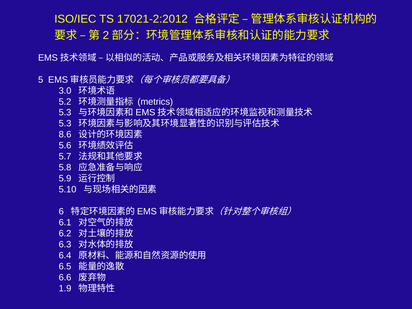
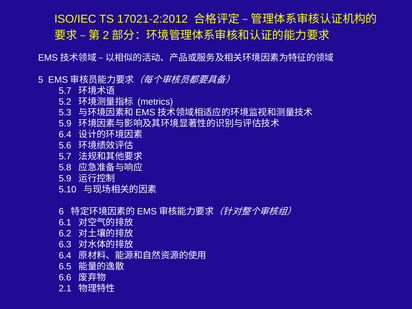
3.0: 3.0 -> 5.7 (65, 91)
5.3: 5.3 -> 5.9 (65, 124)
8.6: 8.6 -> 6.4 (65, 135)
1.9: 1.9 -> 2.1 (65, 288)
